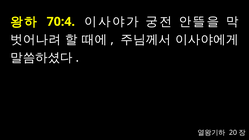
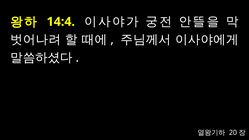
70:4: 70:4 -> 14:4 (61, 22)
